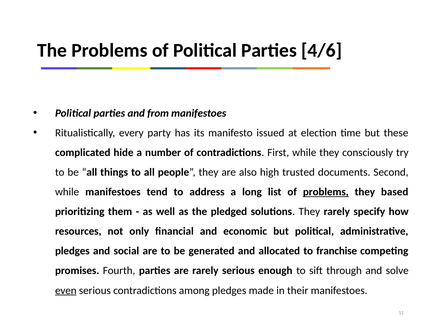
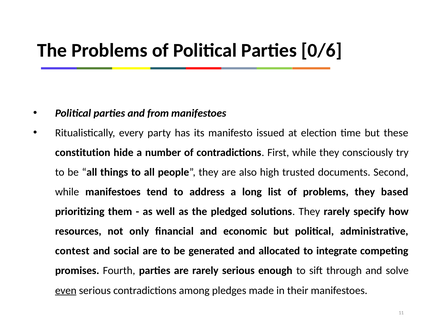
4/6: 4/6 -> 0/6 (322, 50)
complicated: complicated -> constitution (83, 153)
problems underline: present -> none (326, 192)
pledges: pledges -> contest (72, 251)
franchise: franchise -> integrate (337, 251)
